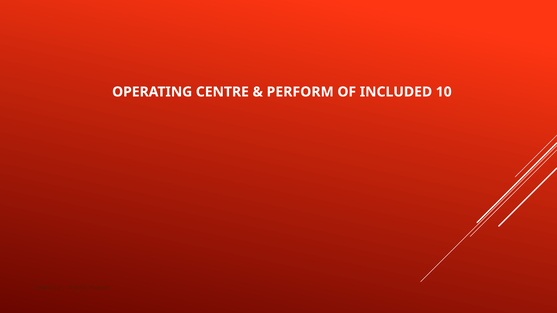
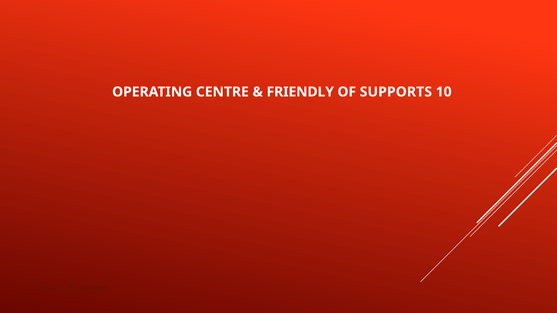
PERFORM: PERFORM -> FRIENDLY (300, 92)
INCLUDED: INCLUDED -> SUPPORTS (396, 92)
